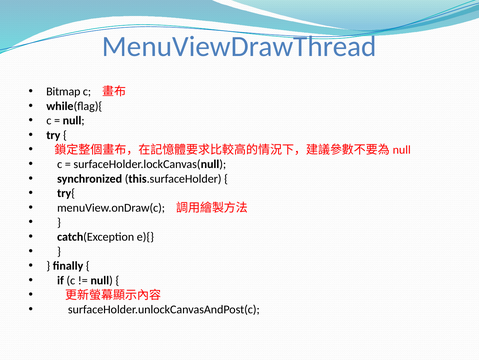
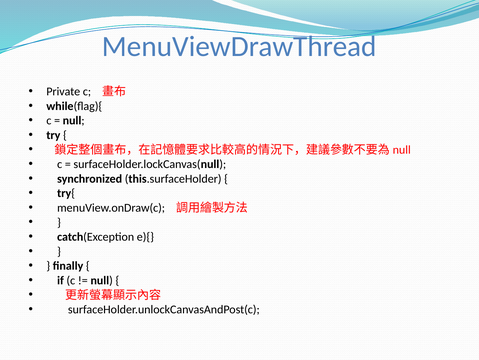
Bitmap: Bitmap -> Private (63, 91)
